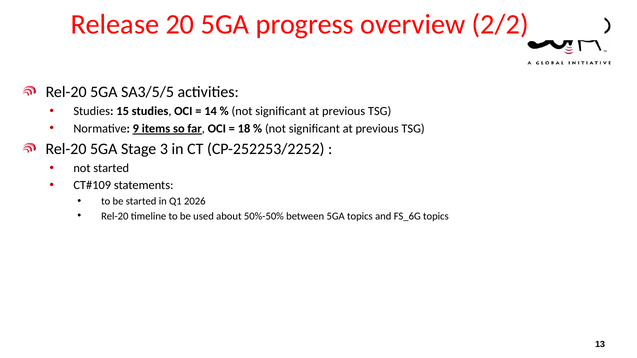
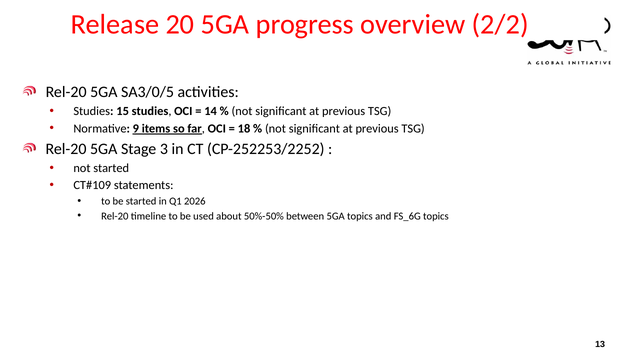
SA3/5/5: SA3/5/5 -> SA3/0/5 (148, 92)
